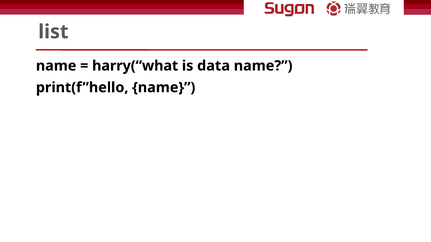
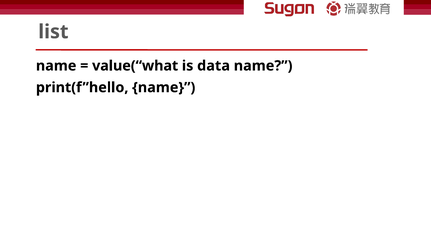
harry(“what: harry(“what -> value(“what (135, 66)
